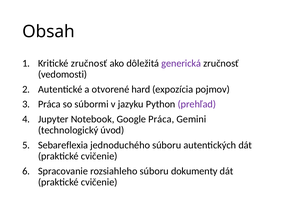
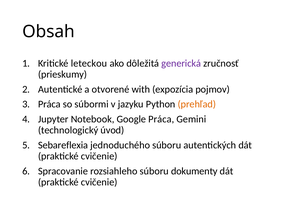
Kritické zručnosť: zručnosť -> leteckou (89, 63)
vedomosti: vedomosti -> prieskumy (63, 74)
hard: hard -> with (141, 89)
prehľad colour: purple -> orange (197, 104)
